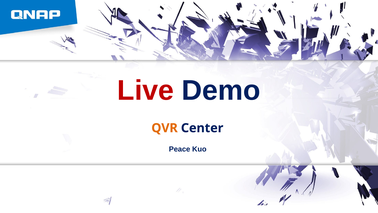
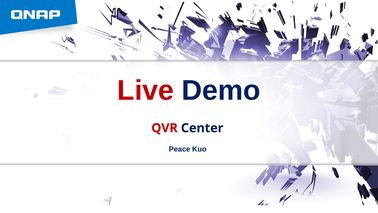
QVR colour: orange -> red (165, 128)
